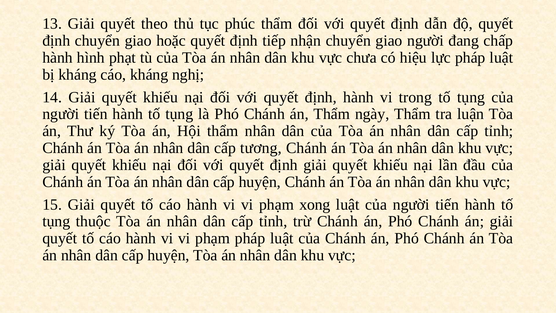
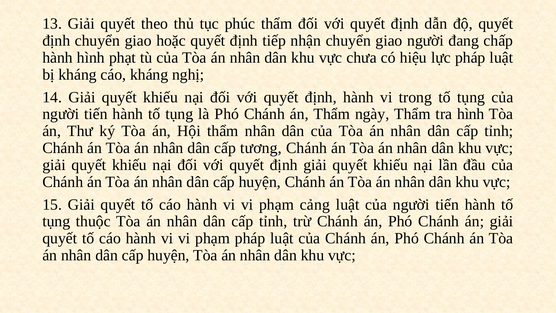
tra luận: luận -> hình (471, 114)
xong: xong -> cảng (315, 204)
